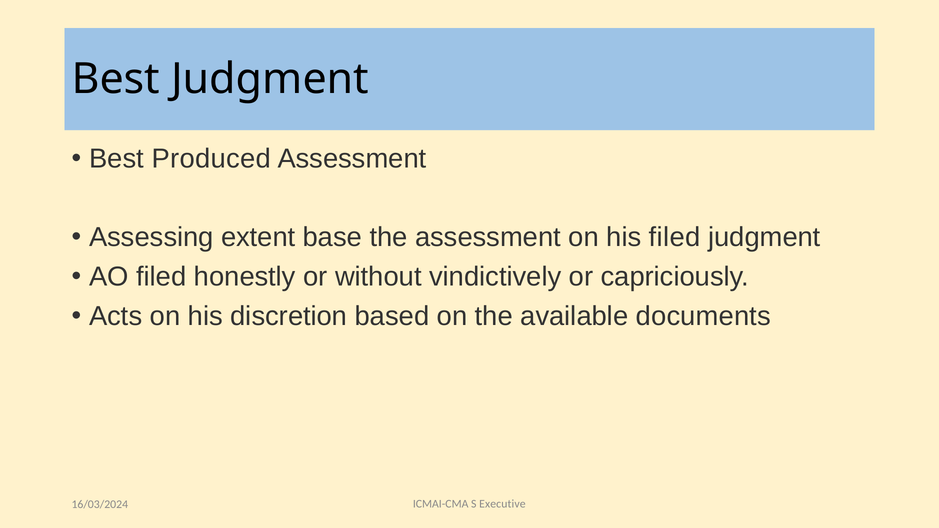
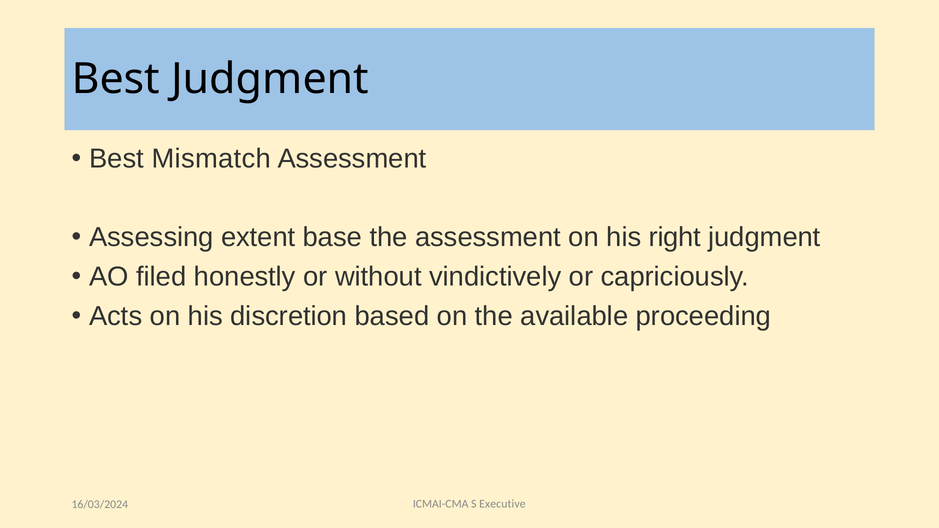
Produced: Produced -> Mismatch (211, 159)
his filed: filed -> right (675, 238)
documents: documents -> proceeding (703, 316)
